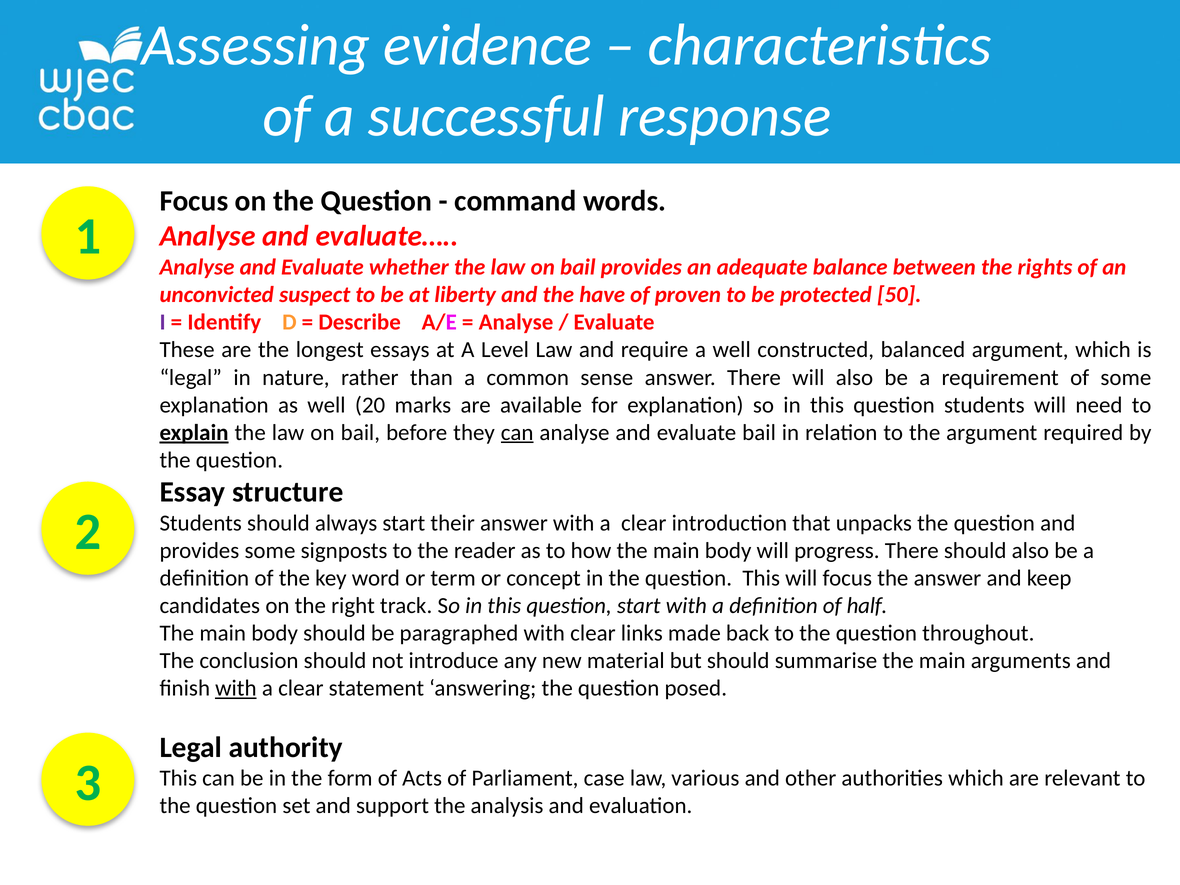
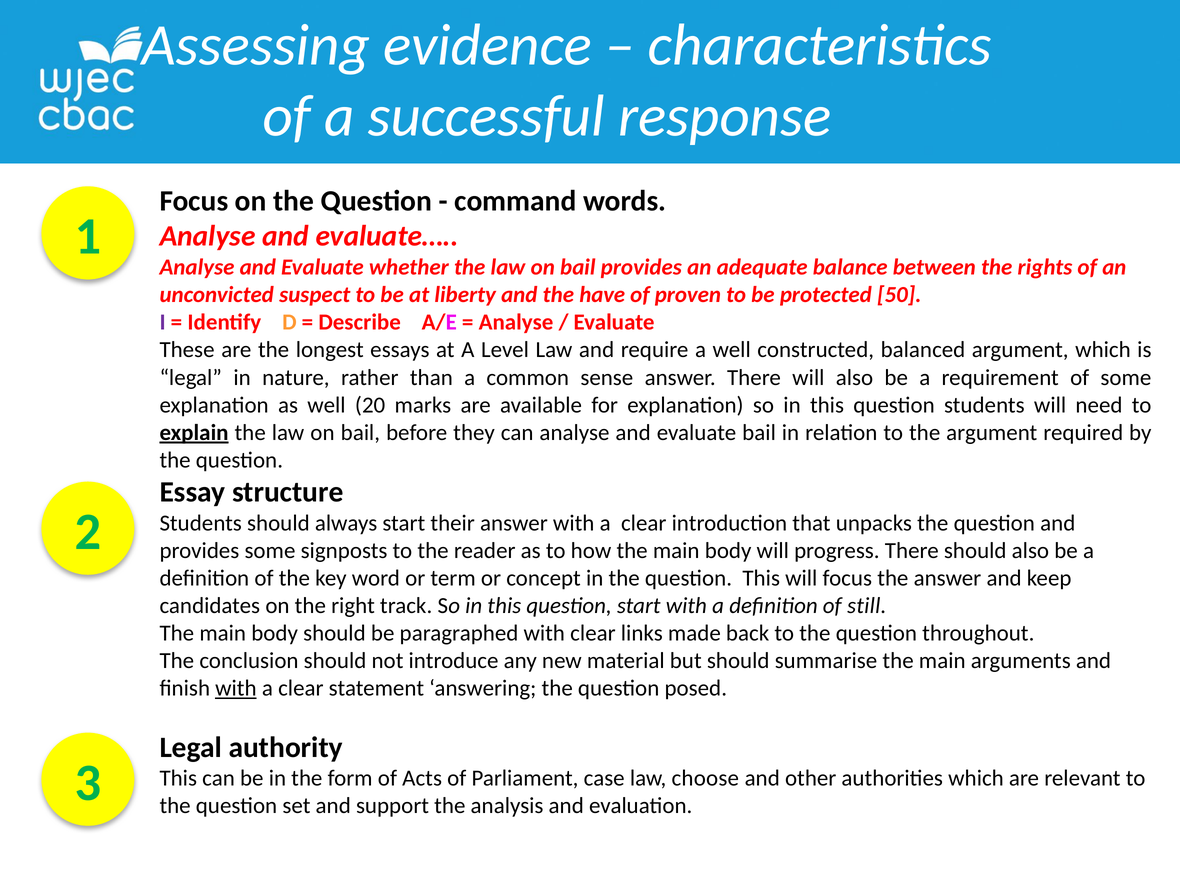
can underline: present -> none (517, 433)
half: half -> still (867, 606)
various: various -> choose (705, 778)
